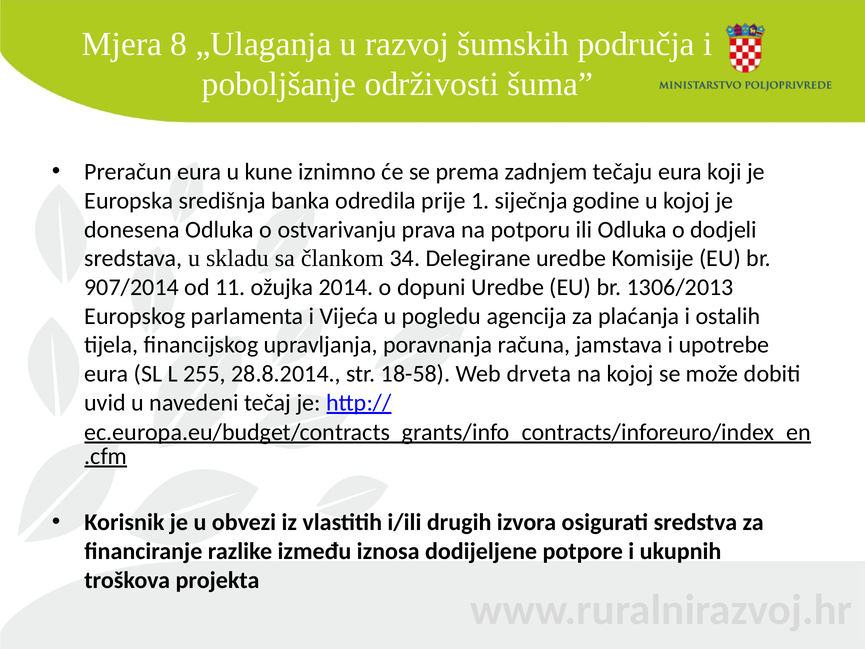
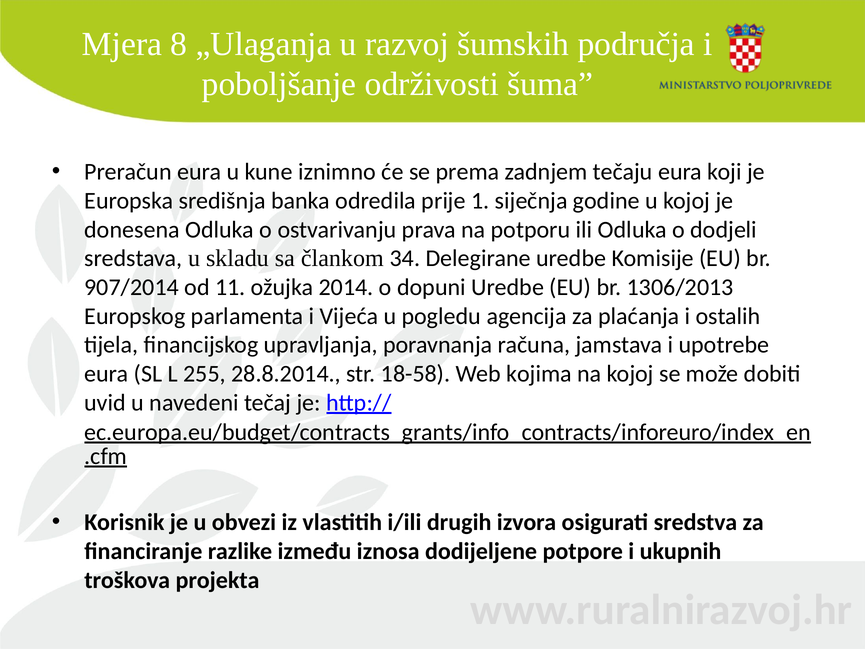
drveta: drveta -> kojima (539, 374)
